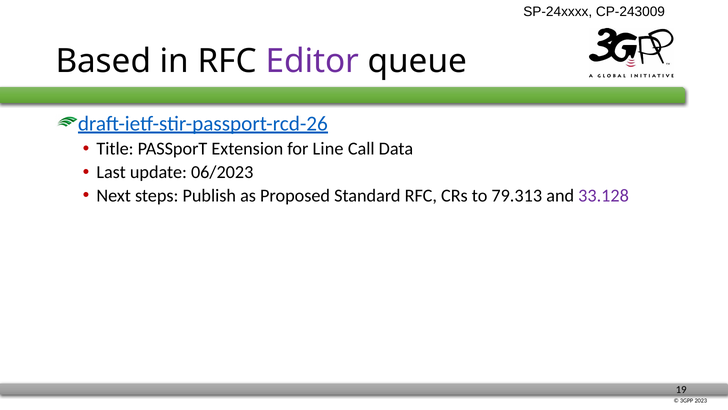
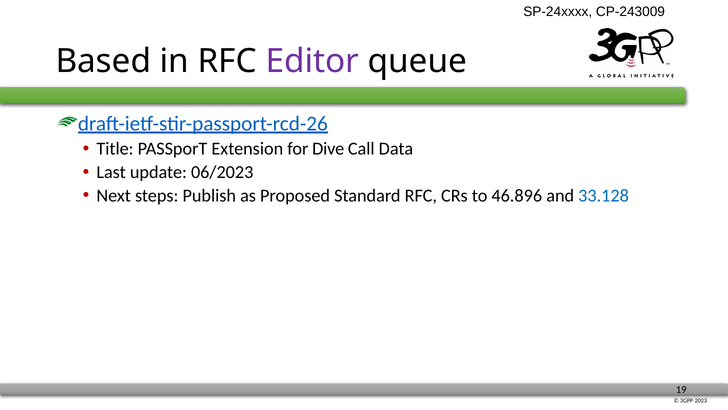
Line: Line -> Dive (328, 149)
79.313: 79.313 -> 46.896 (517, 195)
33.128 colour: purple -> blue (604, 195)
